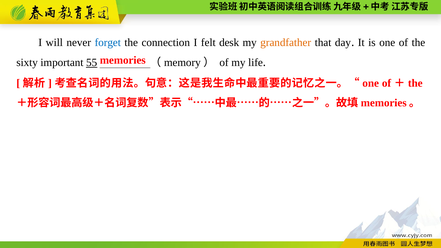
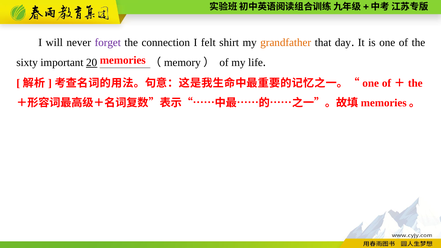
forget colour: blue -> purple (108, 43)
desk: desk -> shirt (229, 43)
55: 55 -> 20 (92, 63)
